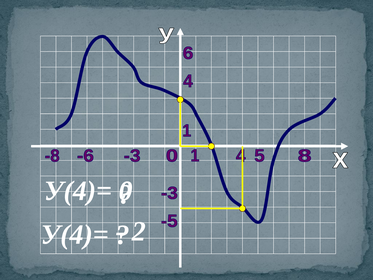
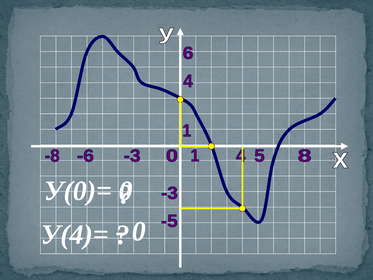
У(4)=: У(4)= -> У(0)= (78, 191)
2: 2 -> 0 (139, 231)
